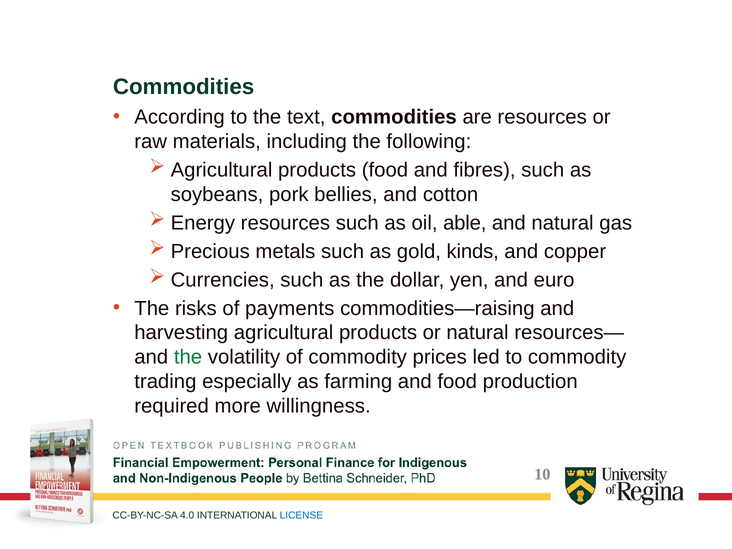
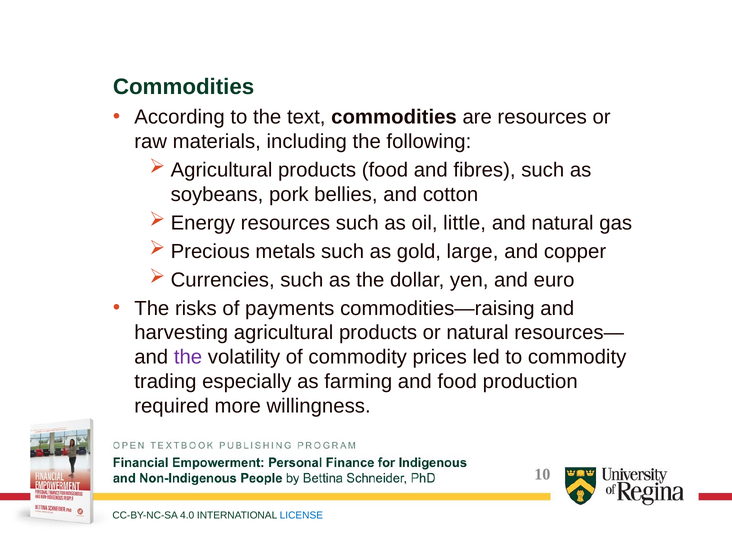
able: able -> little (465, 223)
kinds: kinds -> large (473, 251)
the colour: green -> purple (188, 357)
